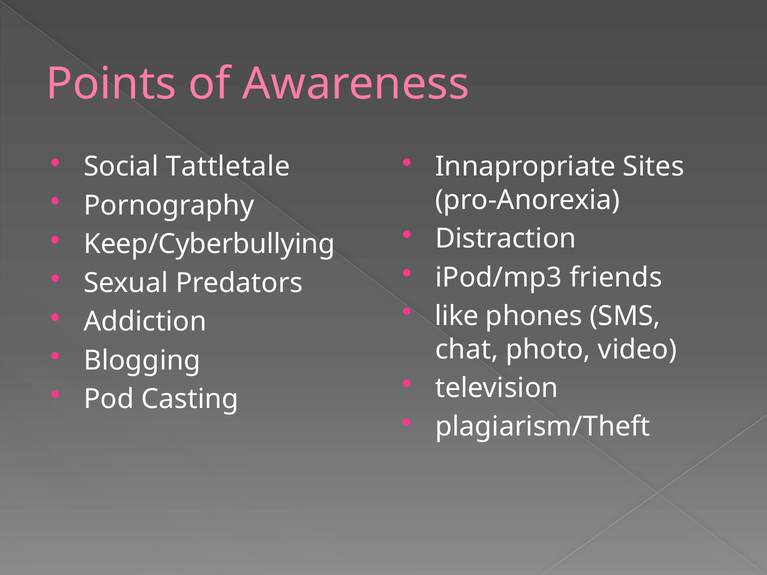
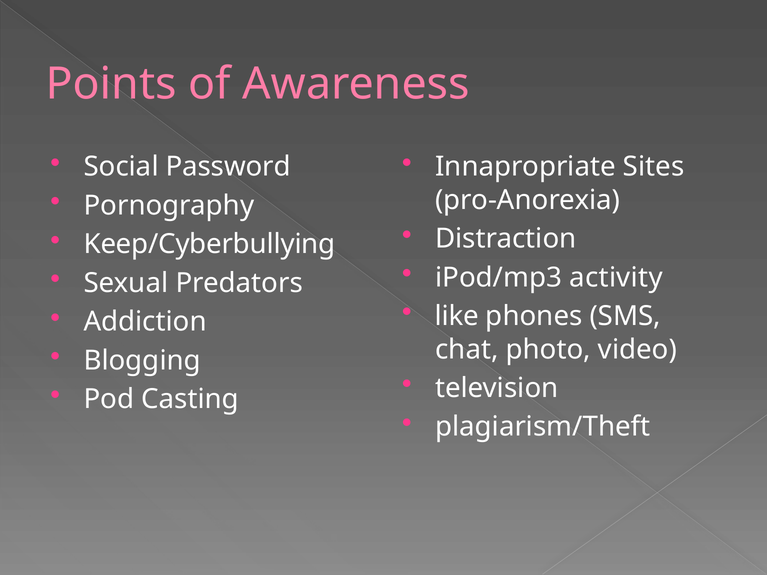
Tattletale: Tattletale -> Password (228, 167)
friends: friends -> activity (616, 278)
